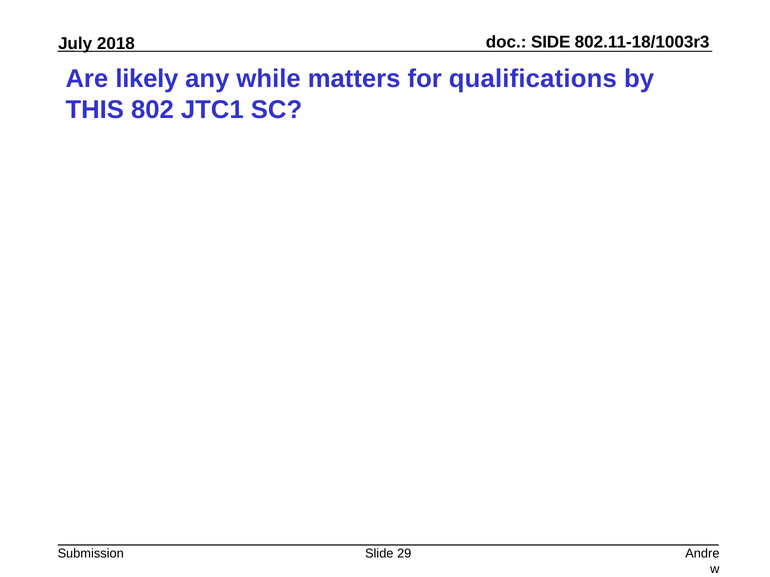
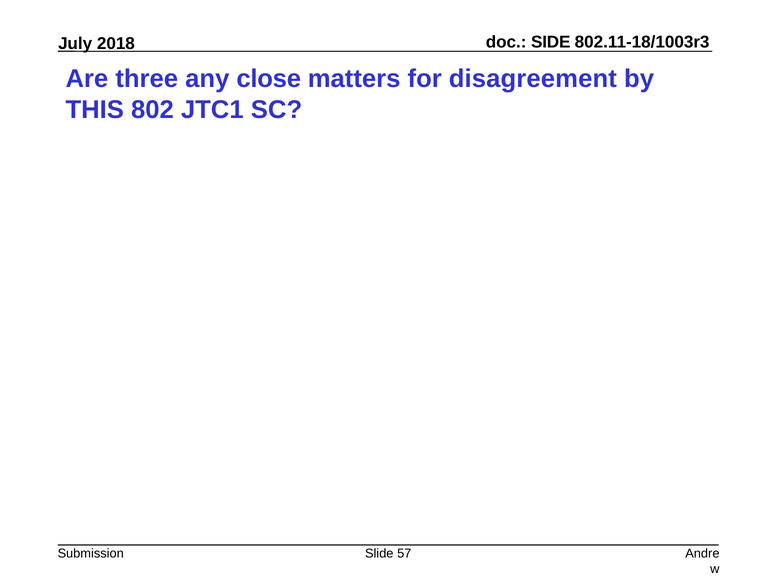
likely: likely -> three (147, 79)
while: while -> close (269, 79)
qualifications: qualifications -> disagreement (533, 79)
29: 29 -> 57 (404, 554)
